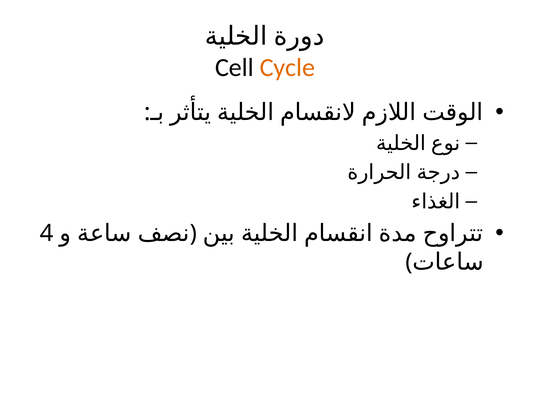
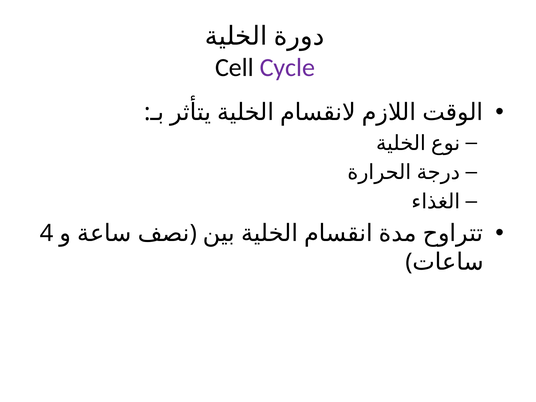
Cycle colour: orange -> purple (287, 67)
